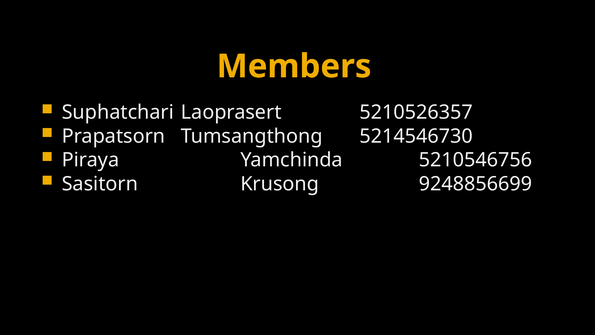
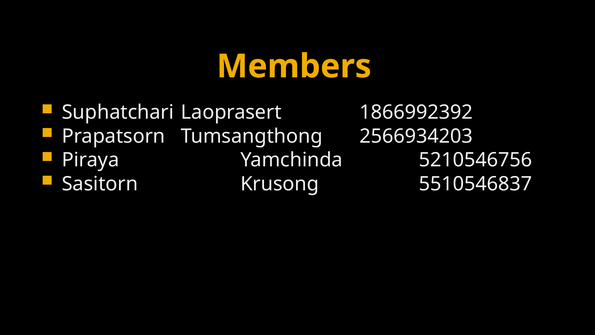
5210526357: 5210526357 -> 1866992392 (416, 112)
5214546730: 5214546730 -> 2566934203 (416, 136)
9248856699: 9248856699 -> 5510546837 (476, 184)
